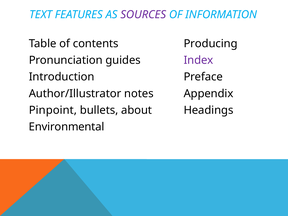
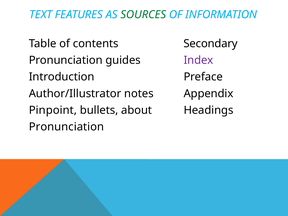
SOURCES colour: purple -> green (143, 15)
Producing: Producing -> Secondary (211, 44)
Environmental: Environmental -> Pronunciation (66, 127)
